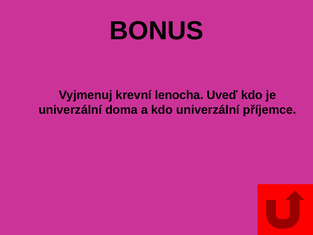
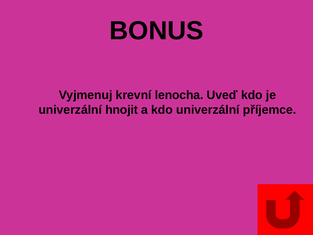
doma: doma -> hnojit (122, 110)
